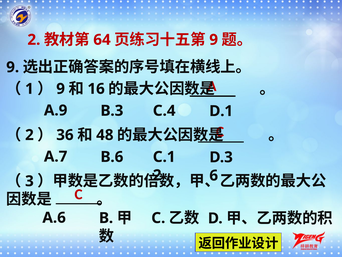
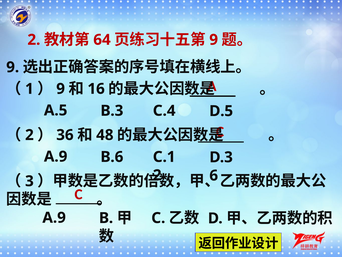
A.9: A.9 -> A.5 (56, 110)
D.1: D.1 -> D.5 (221, 111)
A.7: A.7 -> A.9 (56, 156)
A.6: A.6 -> A.9 (54, 217)
